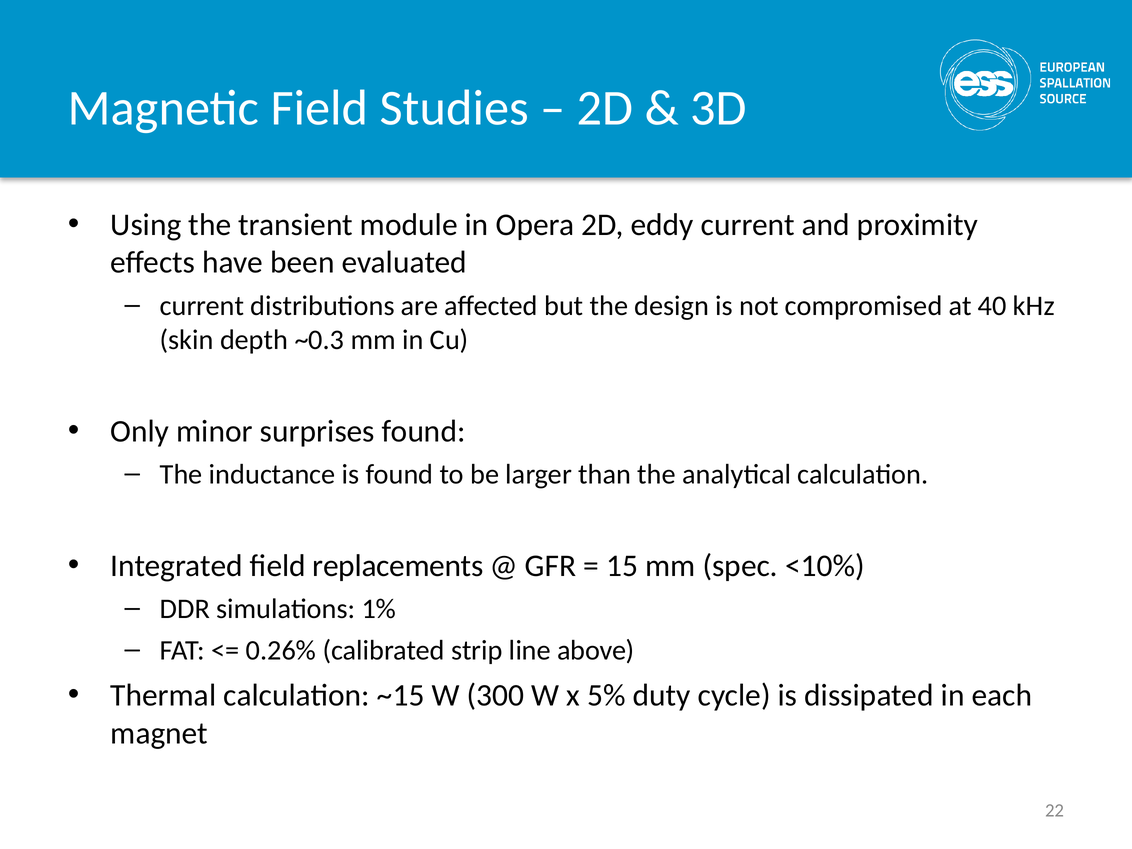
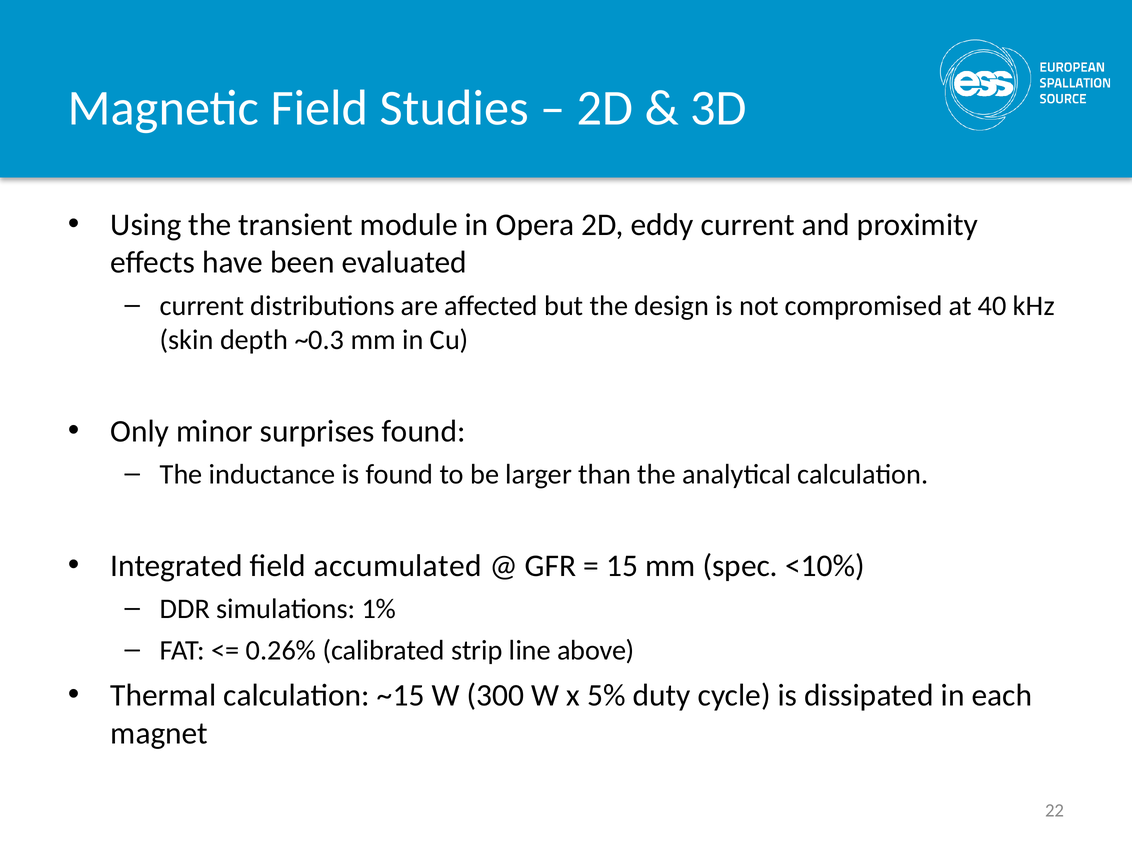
replacements: replacements -> accumulated (398, 566)
